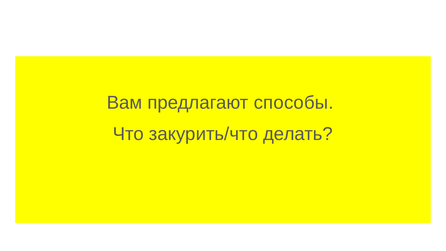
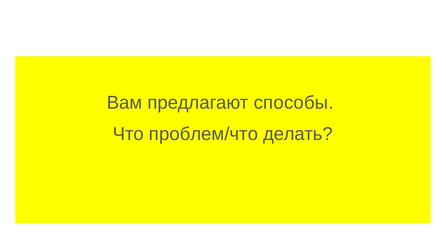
закурить/что: закурить/что -> проблем/что (204, 134)
